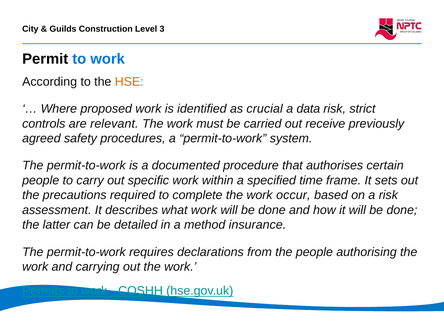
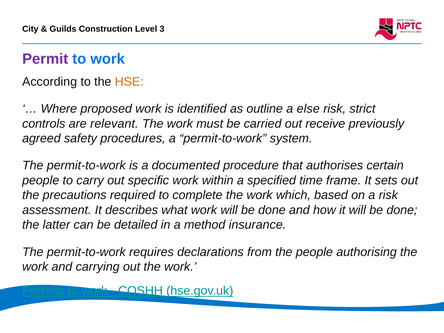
Permit colour: black -> purple (45, 59)
crucial: crucial -> outline (265, 109)
data: data -> else (308, 109)
occur: occur -> which (293, 195)
